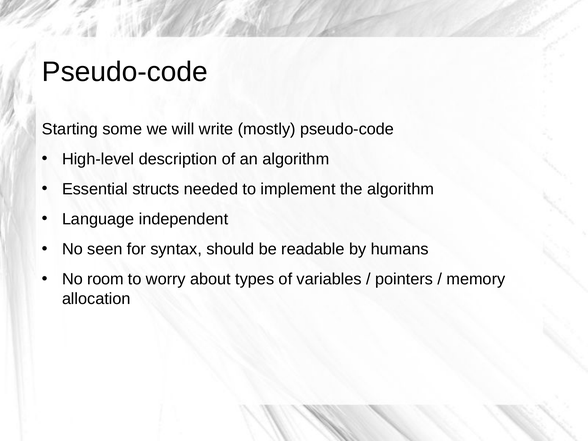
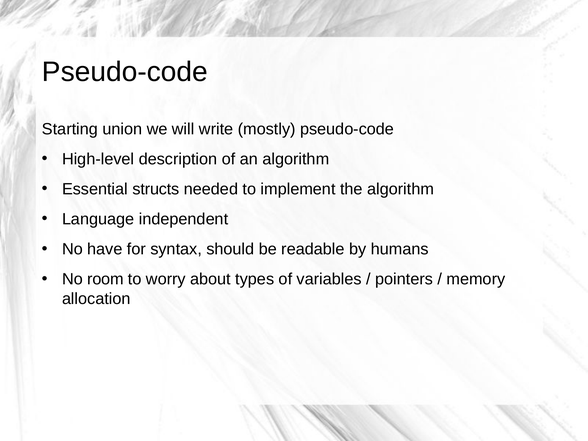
some: some -> union (122, 129)
seen: seen -> have (105, 249)
